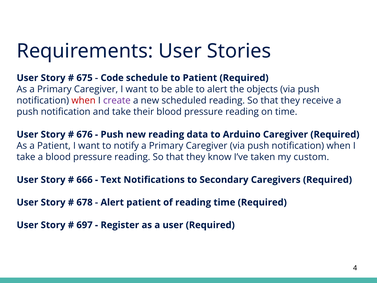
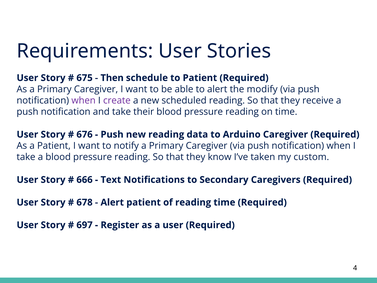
Code: Code -> Then (112, 78)
objects: objects -> modify (262, 89)
when colour: red -> purple (84, 100)
